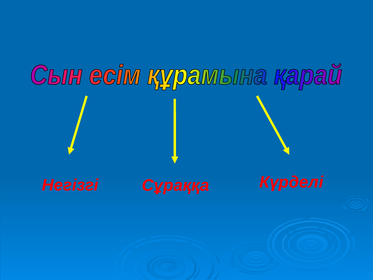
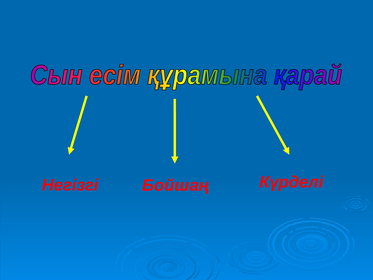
Сұраққа: Сұраққа -> Бойшаң (176, 185)
